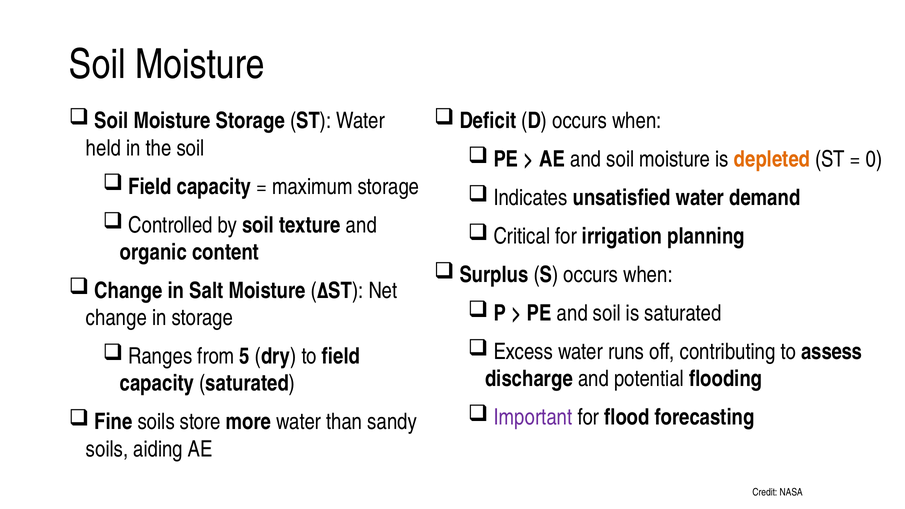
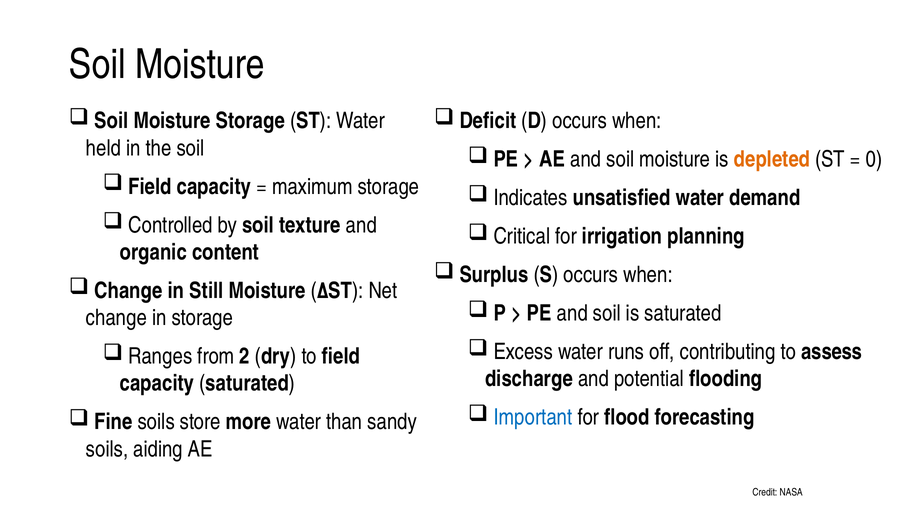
Salt: Salt -> Still (206, 291)
5: 5 -> 2 (245, 356)
Important colour: purple -> blue (533, 417)
